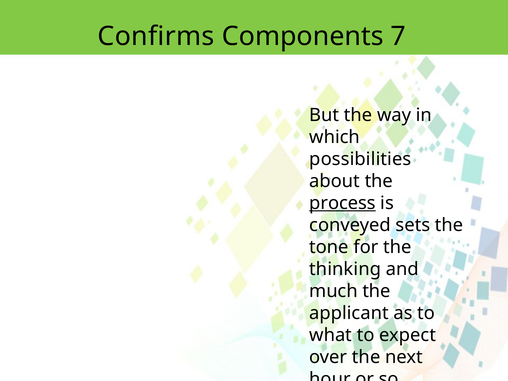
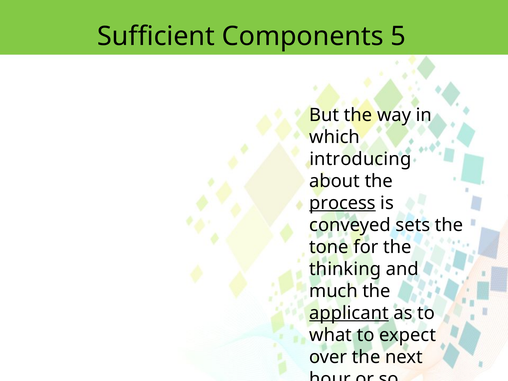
Confirms: Confirms -> Sufficient (156, 36)
7: 7 -> 5 (398, 36)
possibilities: possibilities -> introducing (360, 159)
applicant underline: none -> present (349, 313)
